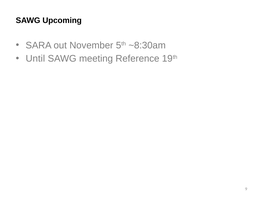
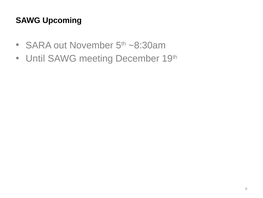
Reference: Reference -> December (137, 58)
